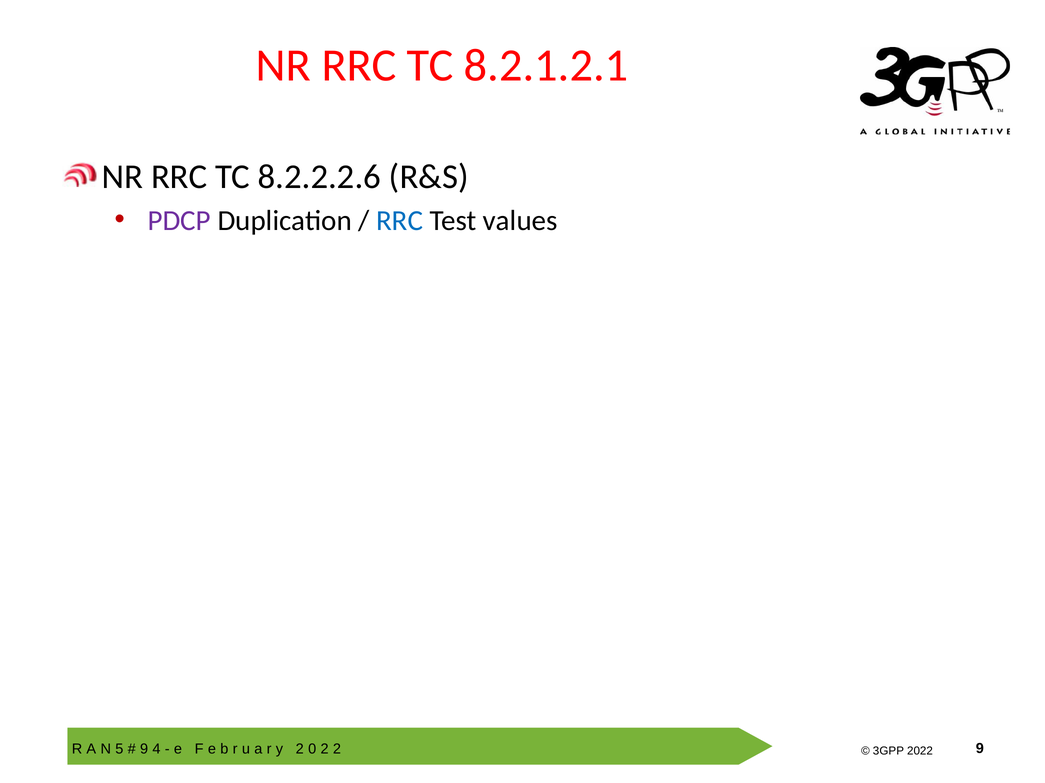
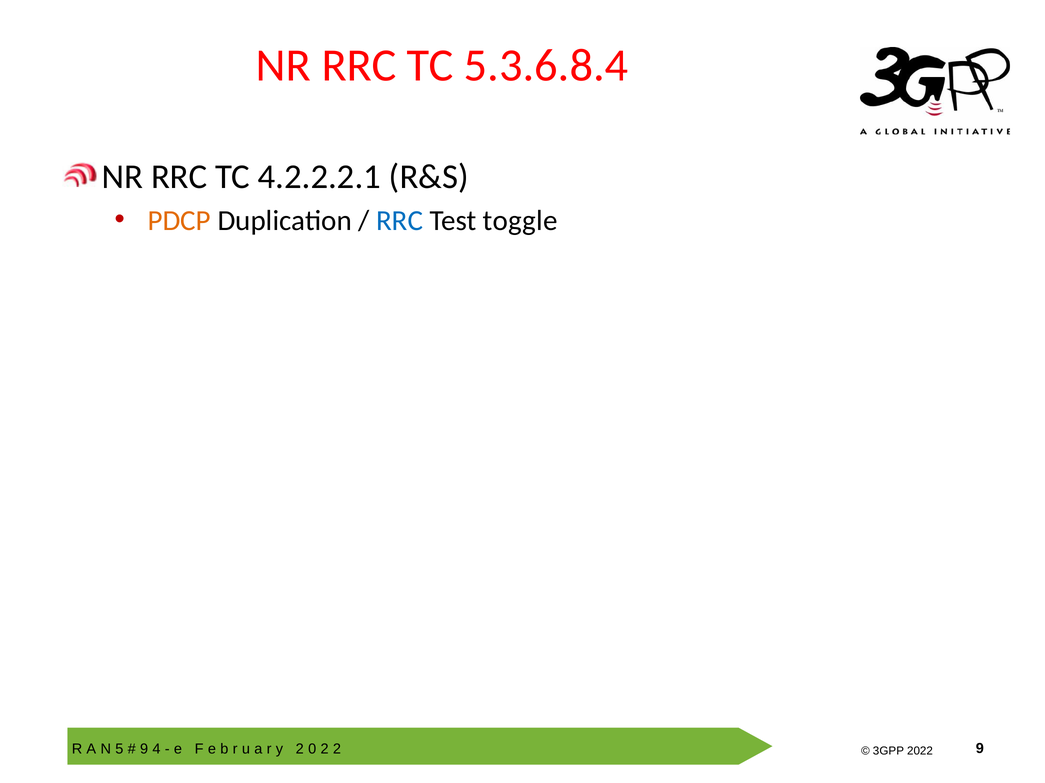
8.2.1.2.1: 8.2.1.2.1 -> 5.3.6.8.4 (546, 65)
8.2.2.2.6: 8.2.2.2.6 -> 4.2.2.2.1 (319, 177)
PDCP colour: purple -> orange (179, 221)
values: values -> toggle (520, 221)
